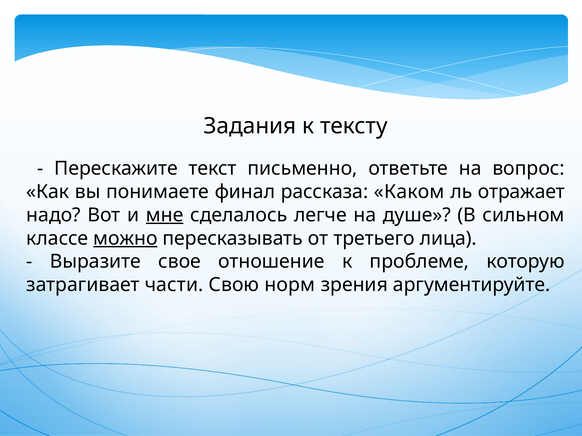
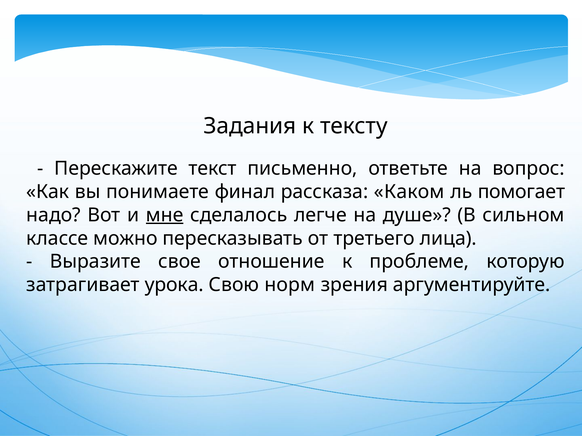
отражает: отражает -> помогает (521, 192)
можно underline: present -> none (125, 239)
части: части -> урока (174, 285)
